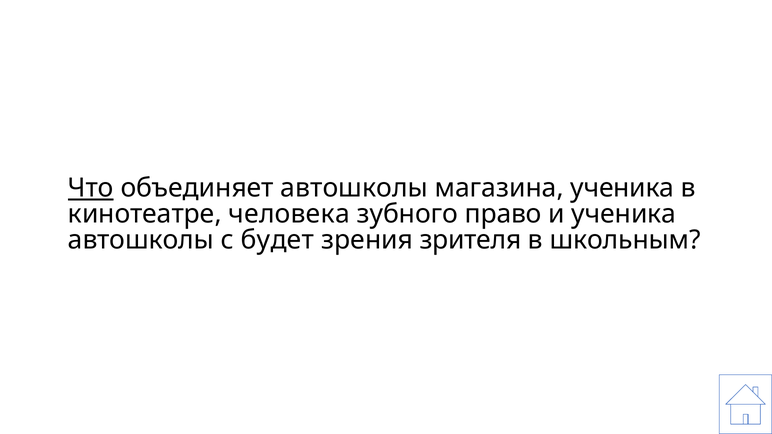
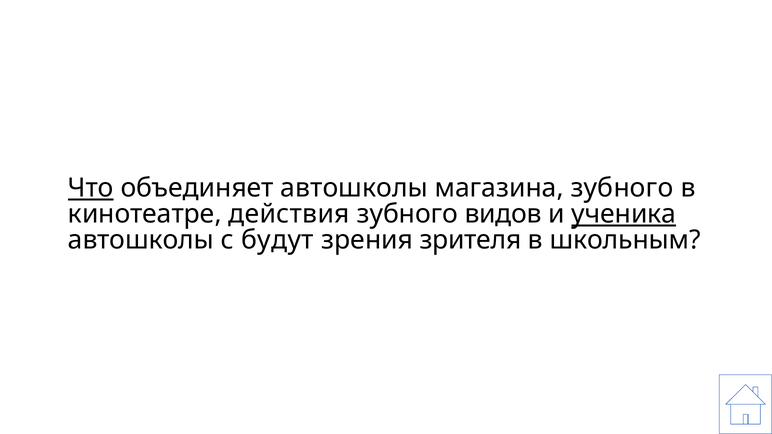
магазина ученика: ученика -> зубного (622, 188)
человека: человека -> действия (289, 214)
право: право -> видов (503, 214)
ученика underline: none -> present (624, 214)
будет: будет -> будут (277, 240)
